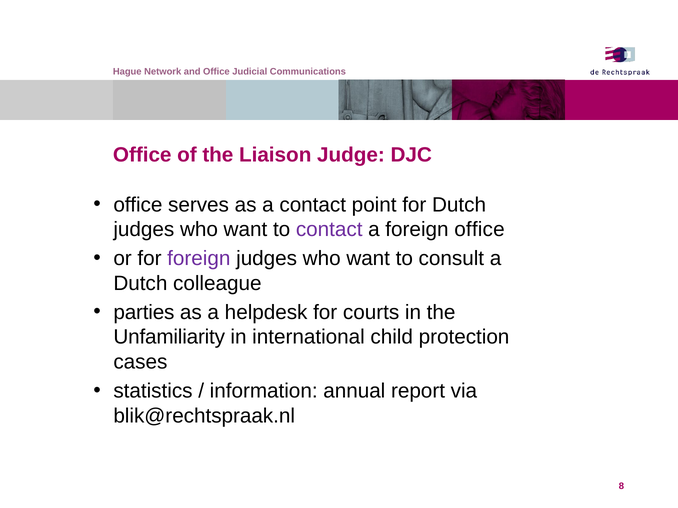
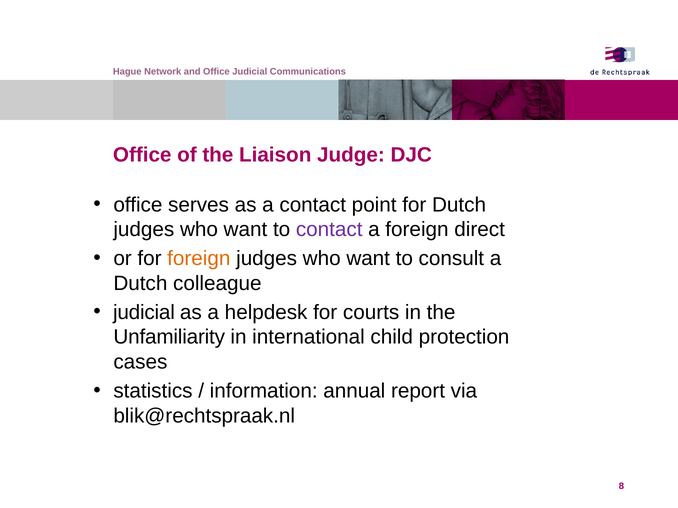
foreign office: office -> direct (480, 230)
foreign colour: purple -> orange (199, 259)
parties: parties -> judicial (144, 313)
